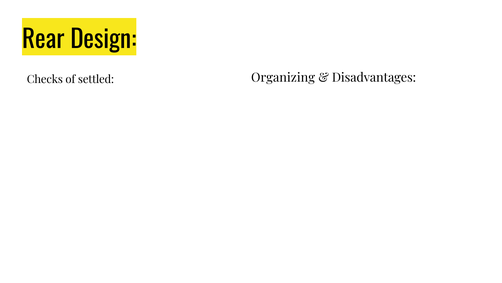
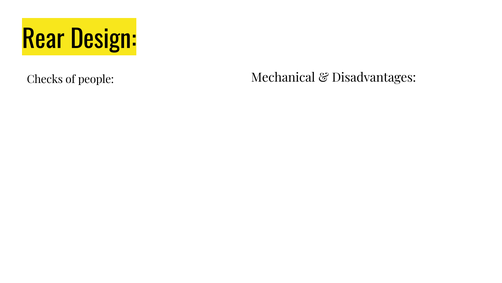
Organizing: Organizing -> Mechanical (283, 78)
settled: settled -> people (96, 79)
